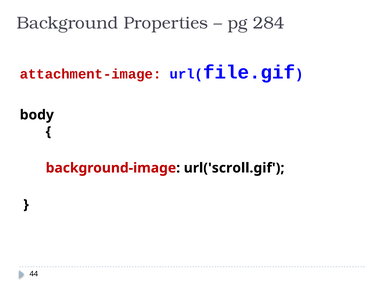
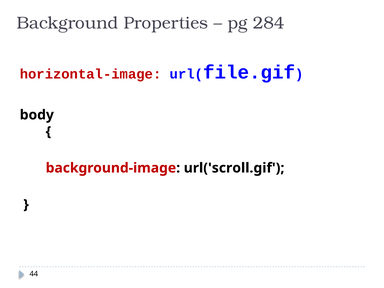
attachment-image: attachment-image -> horizontal-image (91, 74)
